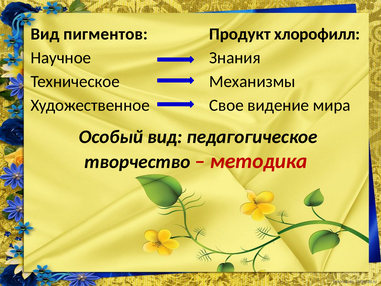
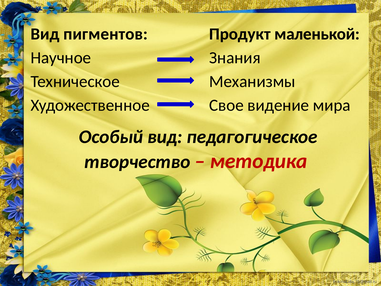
хлорофилл: хлорофилл -> маленькой (317, 34)
